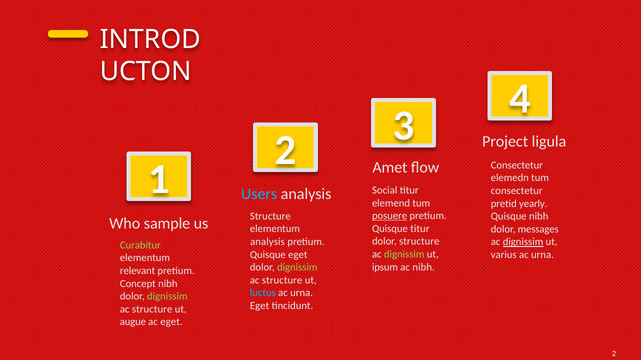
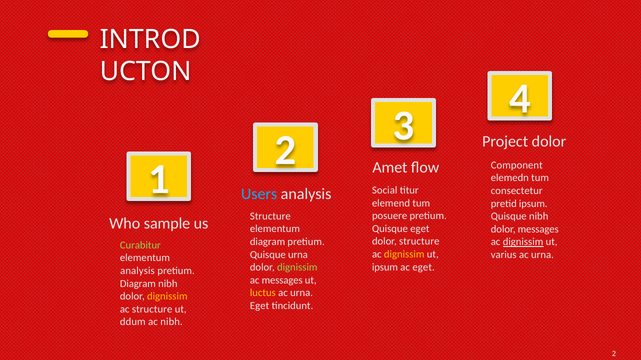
Project ligula: ligula -> dolor (549, 142)
Consectetur: Consectetur -> Component (517, 165)
pretid yearly: yearly -> ipsum (533, 204)
posuere underline: present -> none (390, 216)
Quisque titur: titur -> eget (420, 229)
analysis: analysis -> diagram (268, 242)
dignissim colour: light green -> yellow (404, 255)
Quisque eget: eget -> urna (298, 255)
ac nibh: nibh -> eget (424, 267)
relevant: relevant -> analysis (137, 271)
structure: structure -> messages (282, 281)
Concept: Concept -> Diagram (138, 284)
luctus colour: light blue -> yellow (263, 293)
dignissim colour: light green -> yellow (167, 297)
augue: augue -> ddum (133, 322)
ac eget: eget -> nibh (172, 322)
